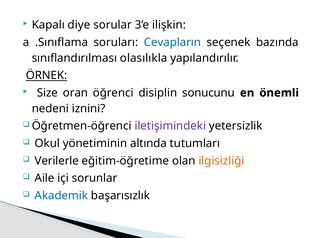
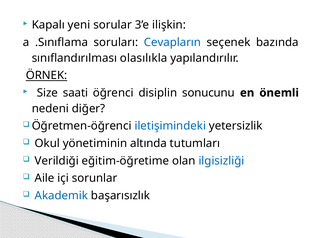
diye: diye -> yeni (79, 25)
oran: oran -> saati (75, 93)
iznini: iznini -> diğer (89, 109)
iletişimindeki colour: purple -> blue (170, 126)
Verilerle: Verilerle -> Verildiği (57, 161)
ilgisizliği colour: orange -> blue (221, 161)
